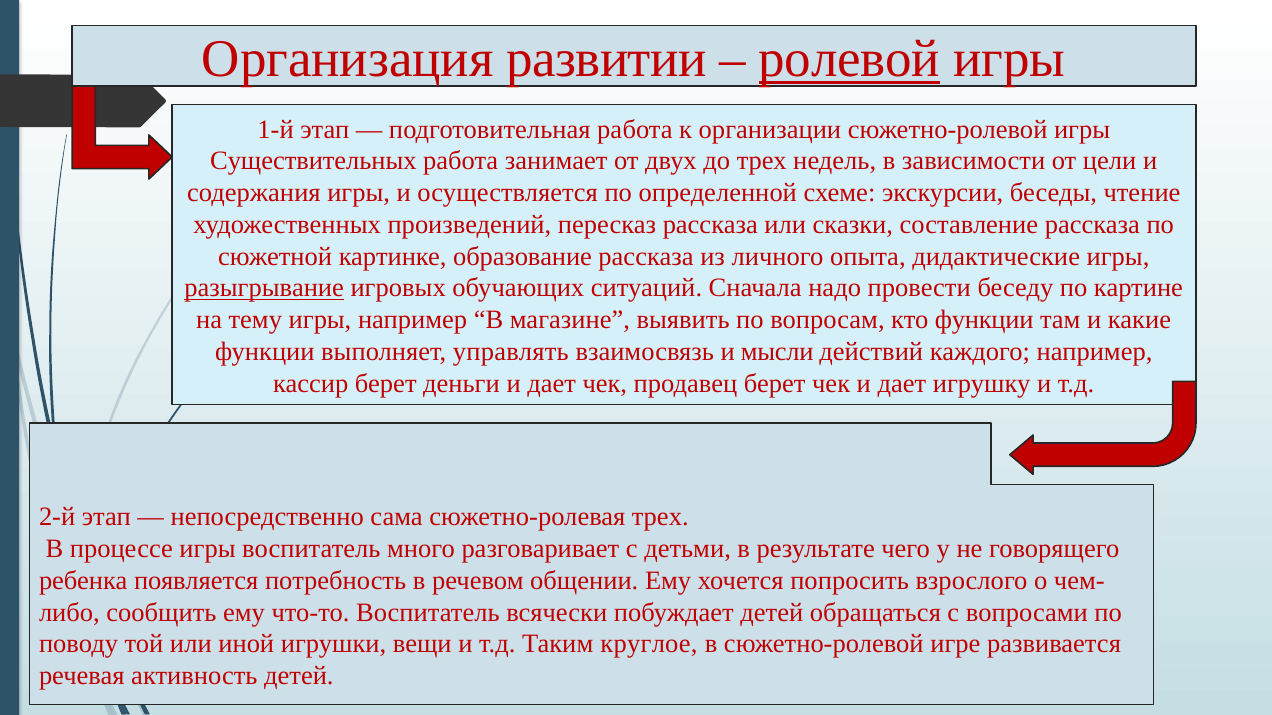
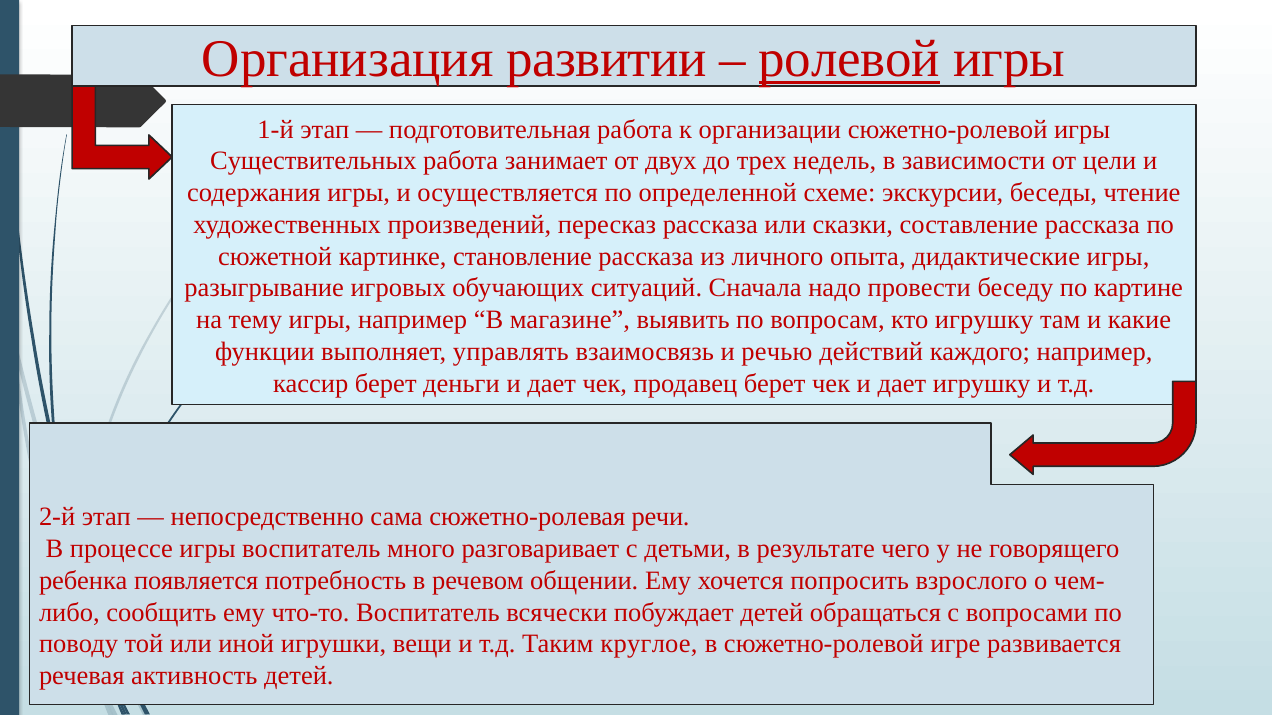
образование: образование -> становление (523, 257)
разыгрывание underline: present -> none (264, 288)
кто функции: функции -> игрушку (984, 320)
мысли: мысли -> речью (777, 352)
сюжетно-ролевая трех: трех -> речи (661, 517)
